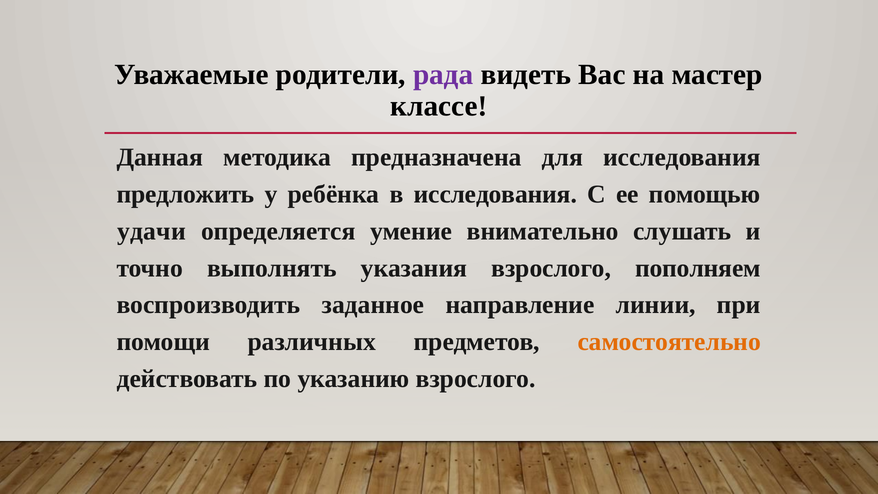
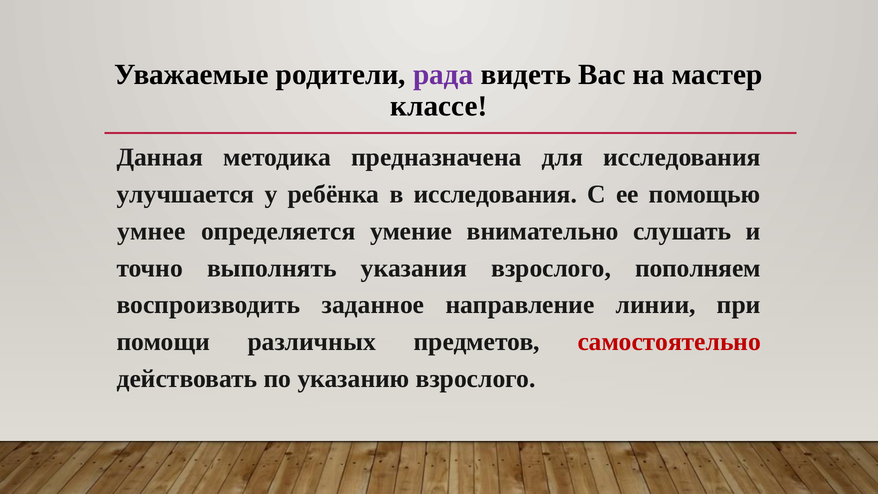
предложить: предложить -> улучшается (186, 194)
удачи: удачи -> умнее (151, 231)
самостоятельно colour: orange -> red (669, 342)
